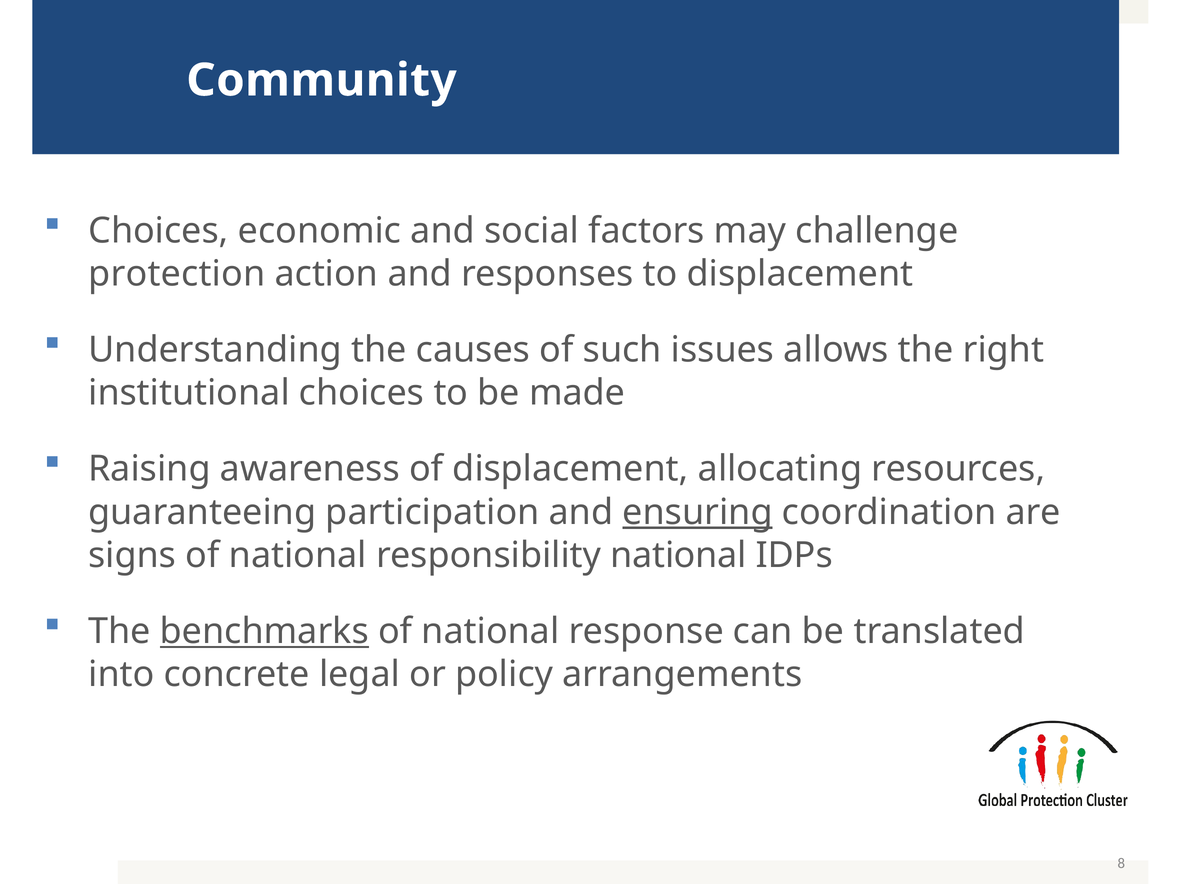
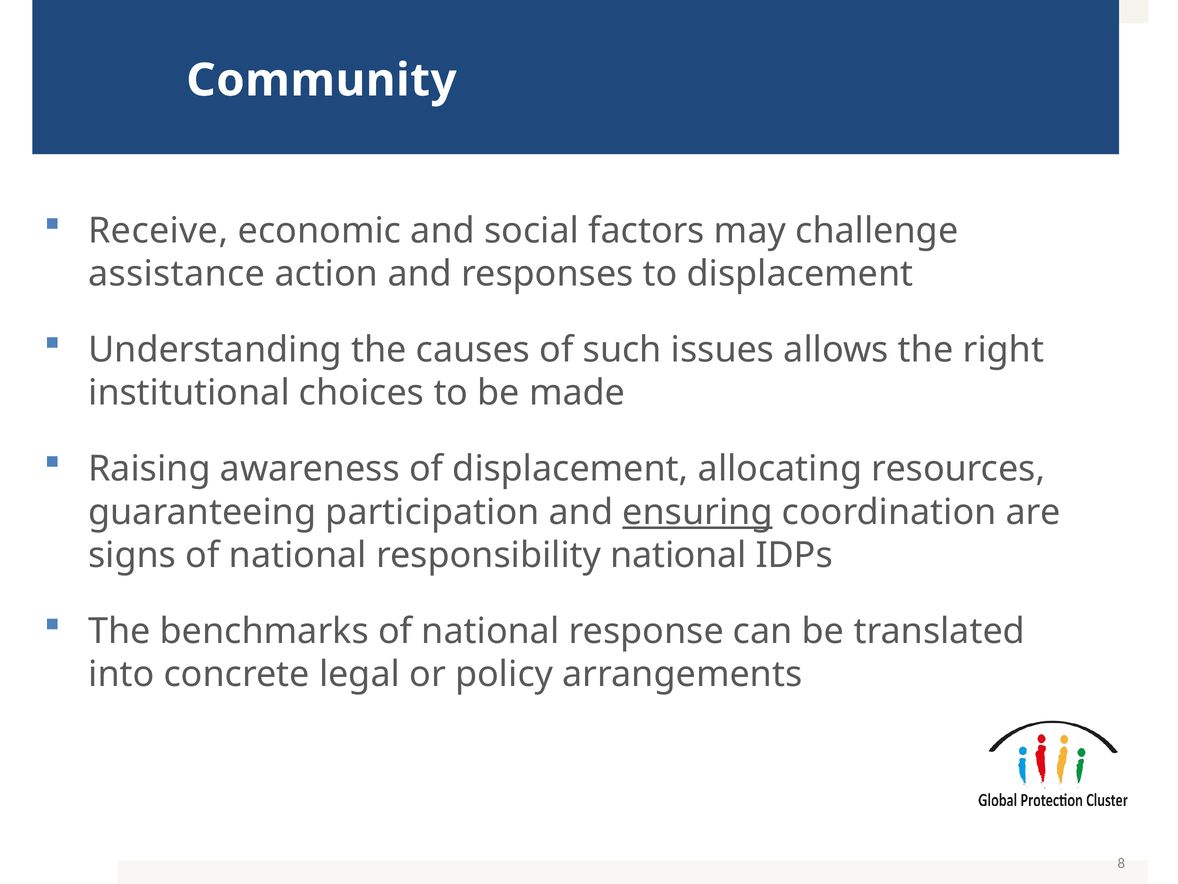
Choices: Choices -> Receive (158, 231)
protection: protection -> assistance (177, 274)
benchmarks underline: present -> none (264, 631)
